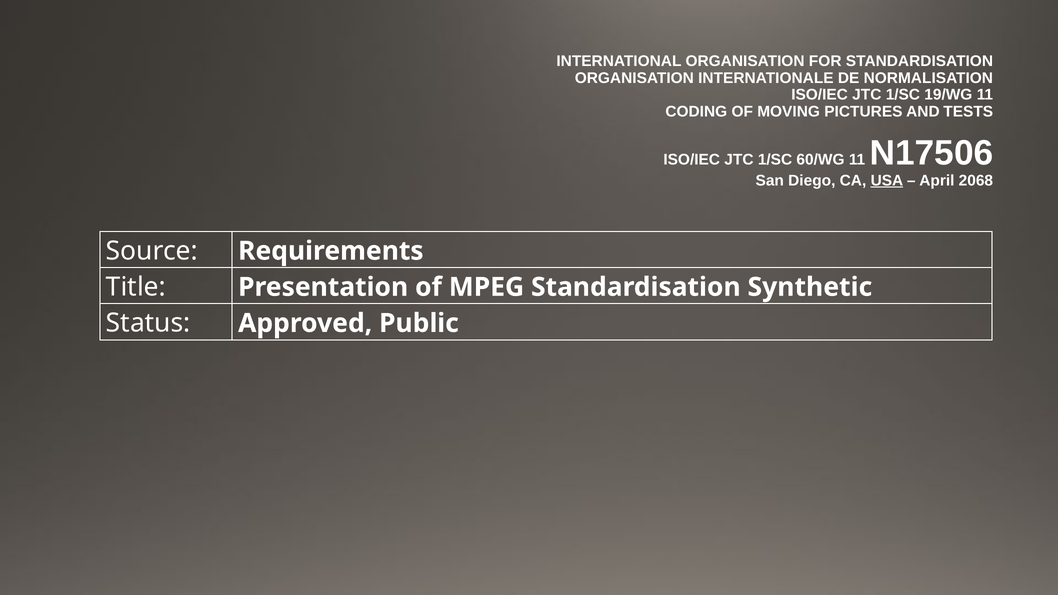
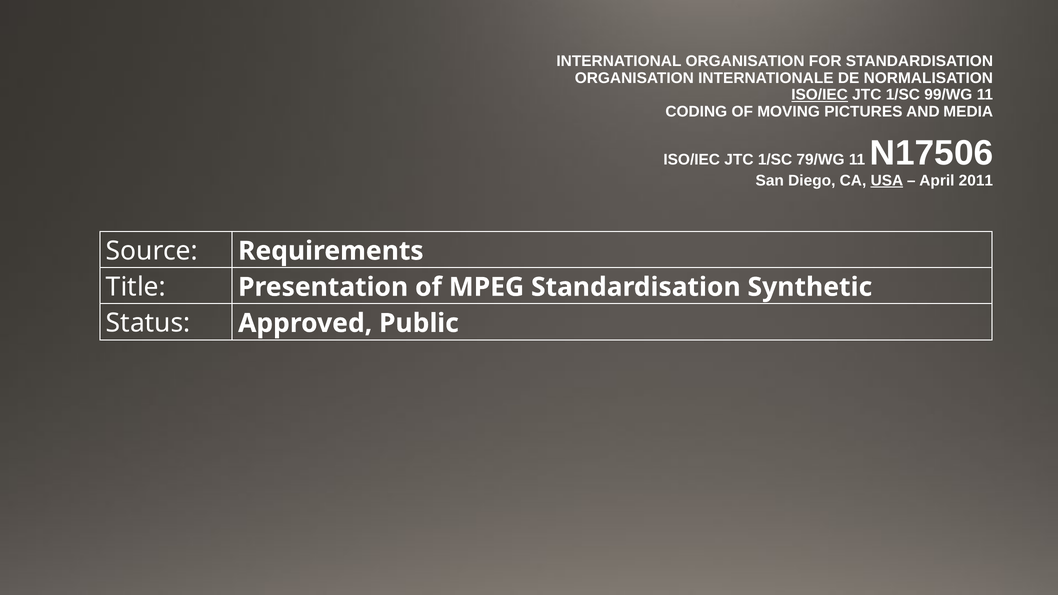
ISO/IEC underline: none -> present (820, 95)
19/WG: 19/WG -> 99/WG (948, 95)
TESTS: TESTS -> MEDIA (968, 111)
60/WG: 60/WG -> 79/WG (820, 160)
2068: 2068 -> 2011 (976, 181)
